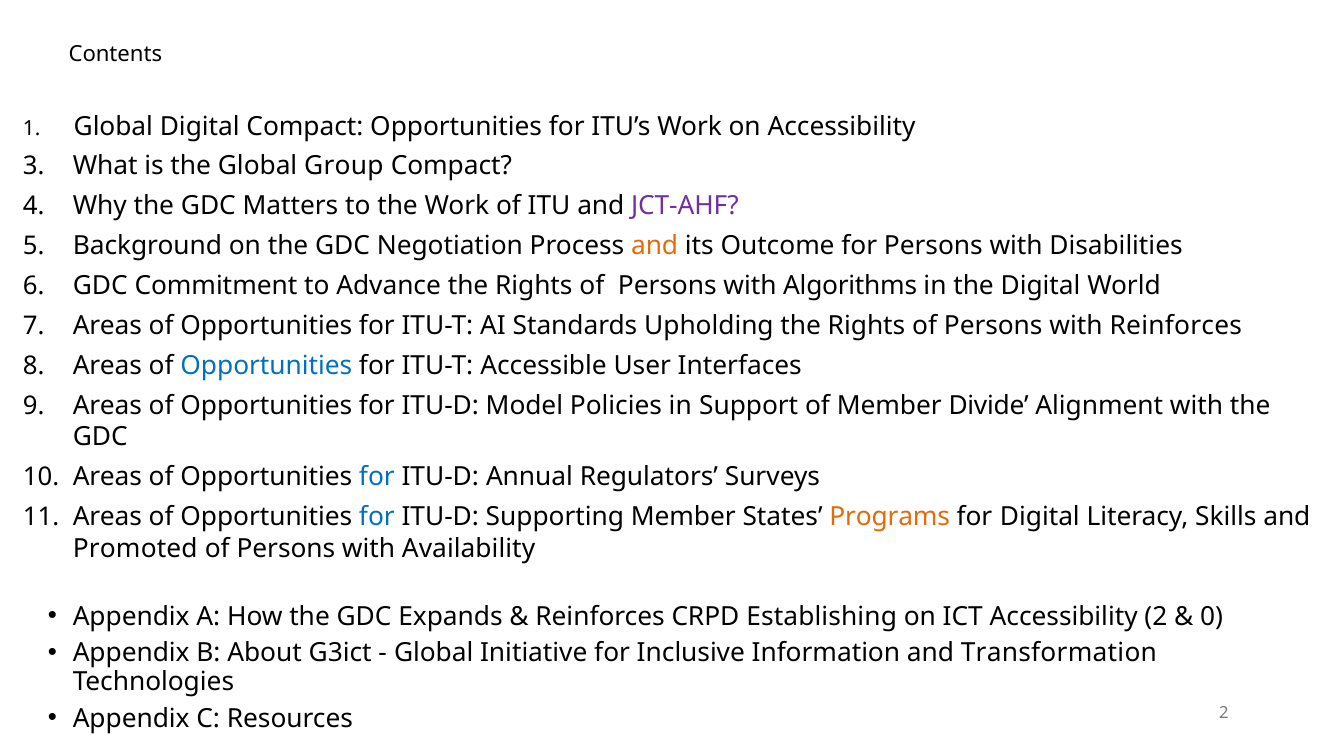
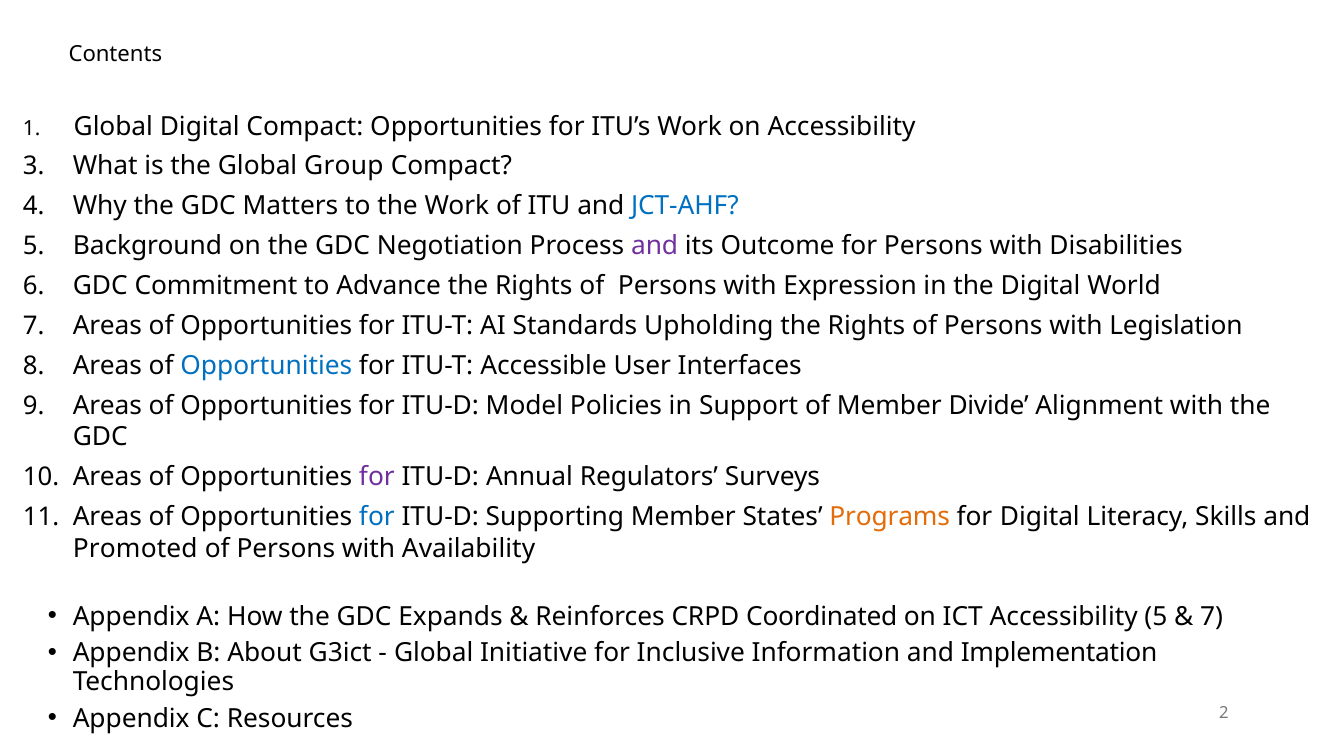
JCT-AHF colour: purple -> blue (685, 206)
and colour: orange -> purple (655, 246)
Algorithms: Algorithms -> Expression (850, 286)
with Reinforces: Reinforces -> Legislation (1176, 326)
for colour: blue -> purple (377, 477)
Establishing: Establishing -> Coordinated (822, 617)
Accessibility 2: 2 -> 5 (1156, 617)
0: 0 -> 7 (1212, 617)
Transformation: Transformation -> Implementation (1059, 653)
